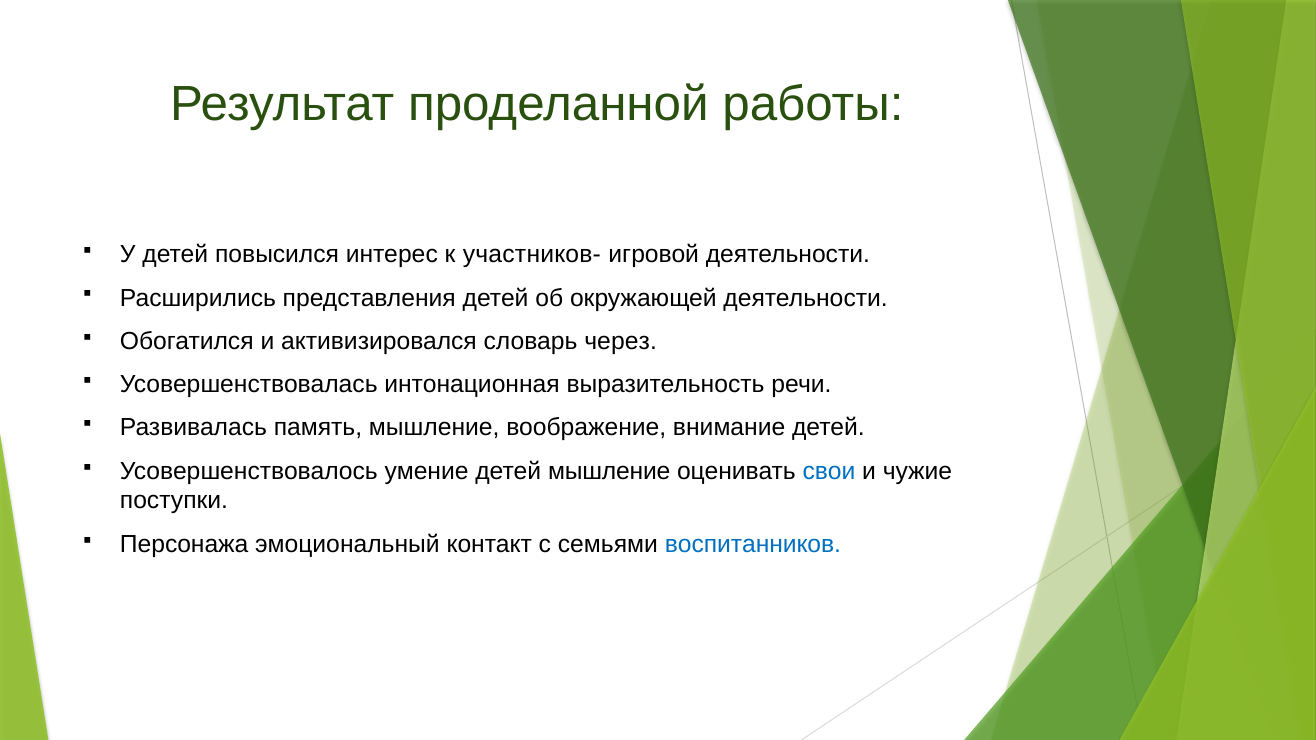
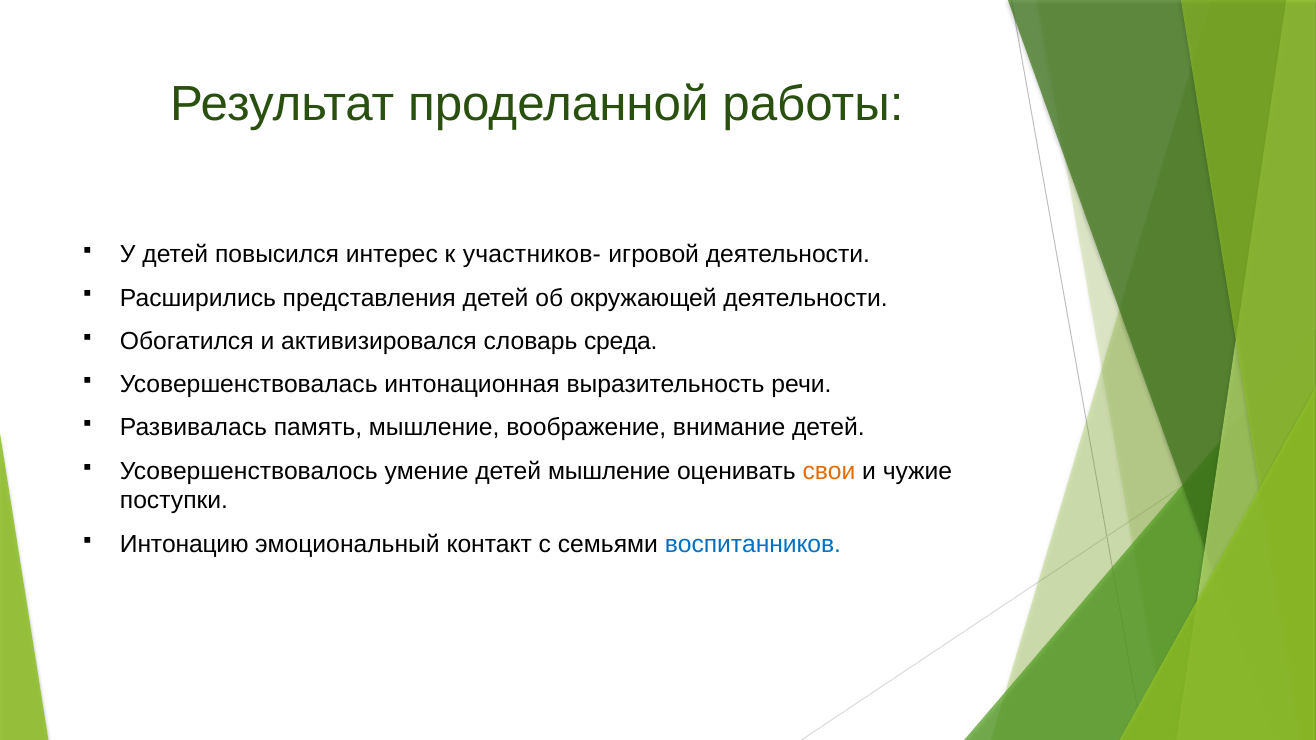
через: через -> среда (621, 341)
свои colour: blue -> orange (829, 471)
Персонажа: Персонажа -> Интонацию (184, 544)
